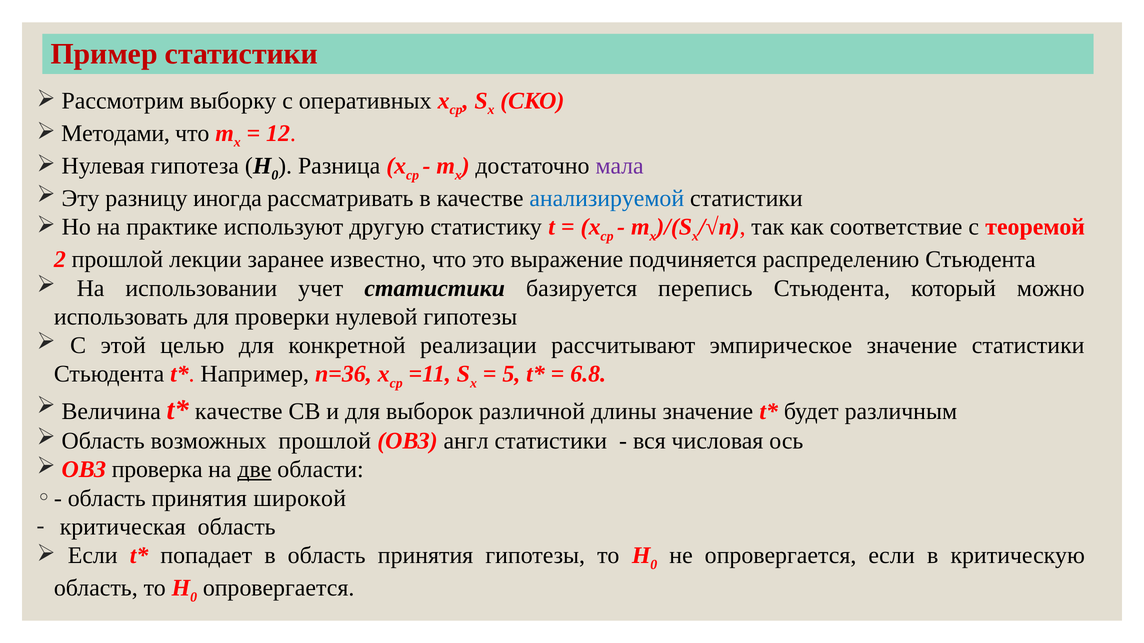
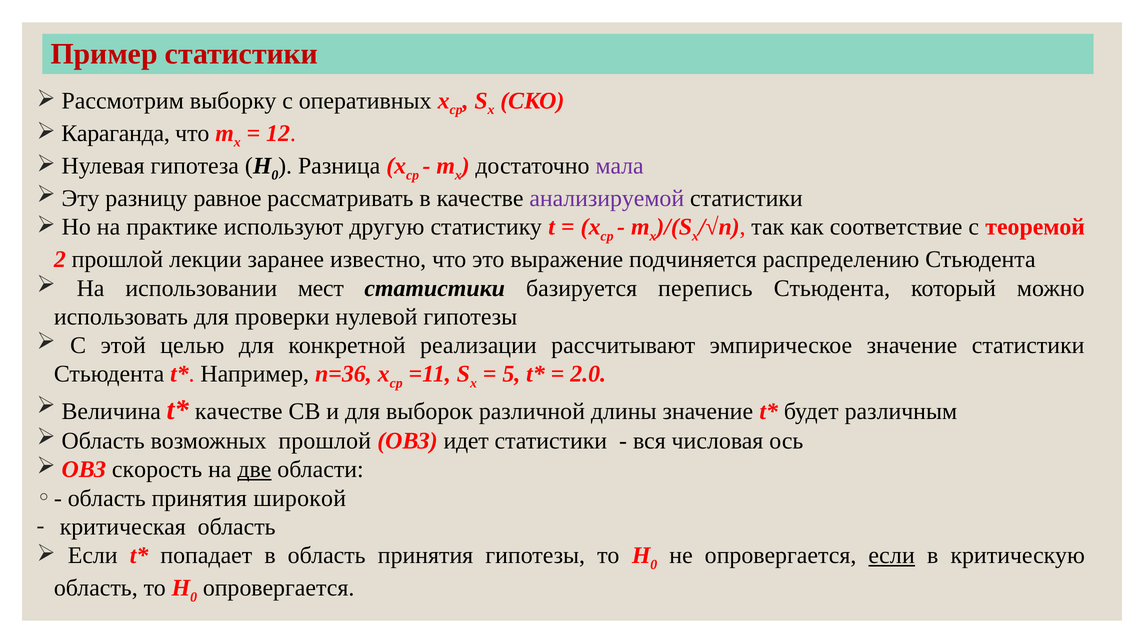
Методами: Методами -> Караганда (116, 133)
иногда: иногда -> равное (228, 199)
анализируемой colour: blue -> purple (607, 199)
учет: учет -> мест (321, 288)
6.8: 6.8 -> 2.0 (588, 374)
англ: англ -> идет (466, 441)
проверка: проверка -> скорость (157, 470)
если underline: none -> present (892, 556)
